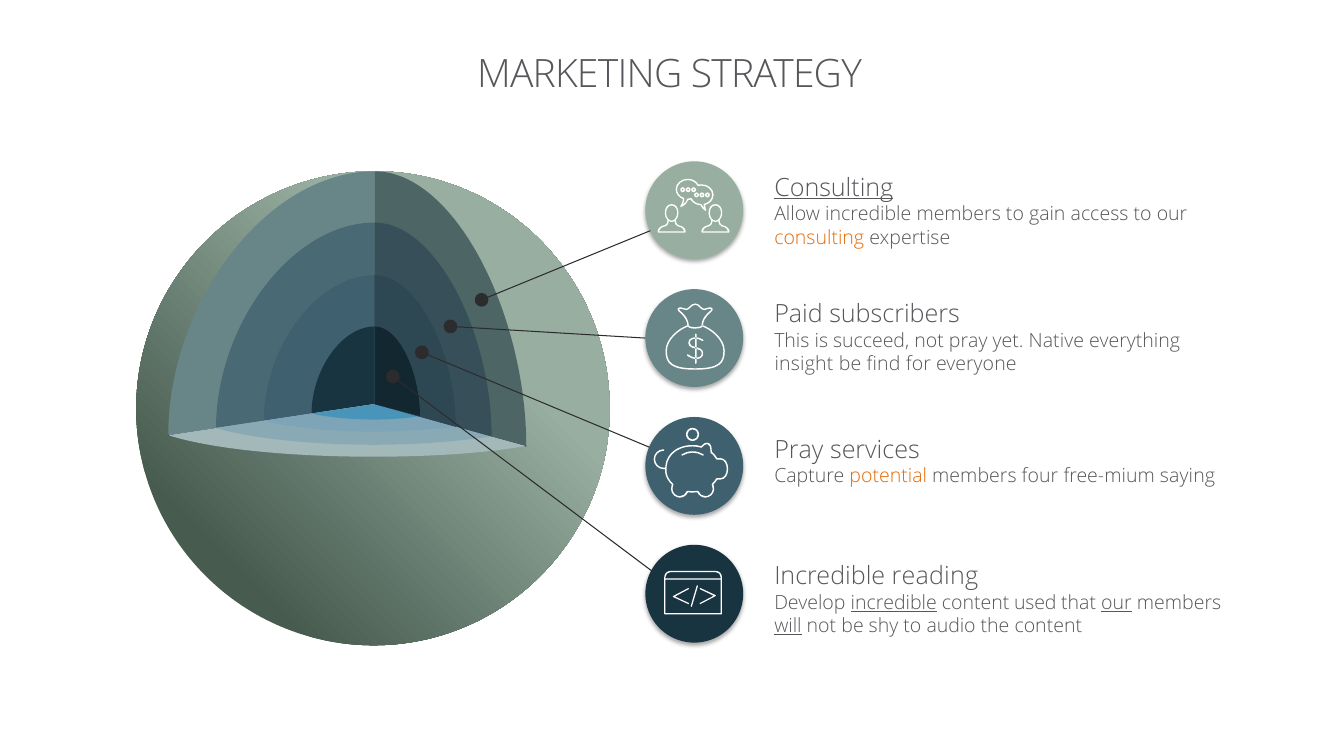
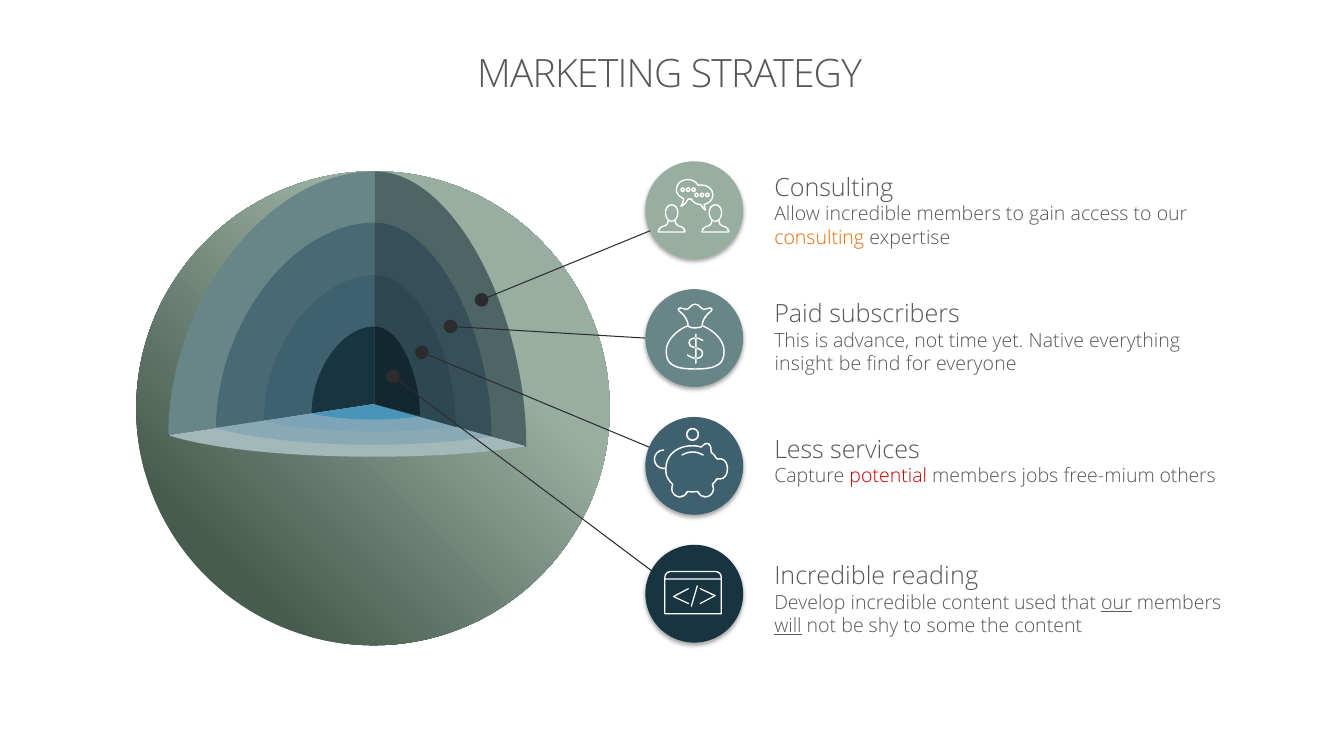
Consulting underline: present -> none (834, 188)
succeed: succeed -> advance (871, 341)
not pray: pray -> time (968, 341)
Pray: Pray -> Less (799, 450)
potential colour: orange -> red (888, 476)
four: four -> jobs (1040, 476)
saying: saying -> others (1188, 476)
incredible underline: present -> none (894, 603)
audio: audio -> some (951, 626)
